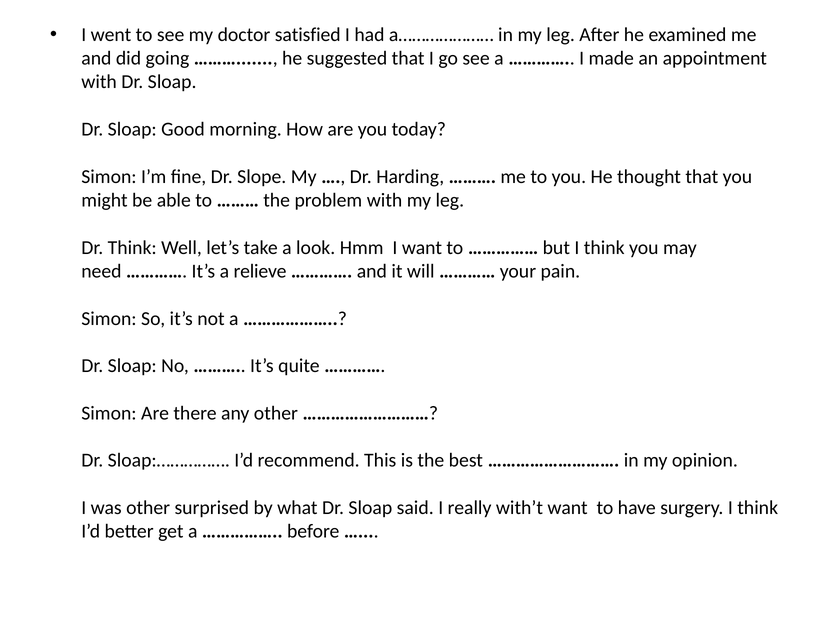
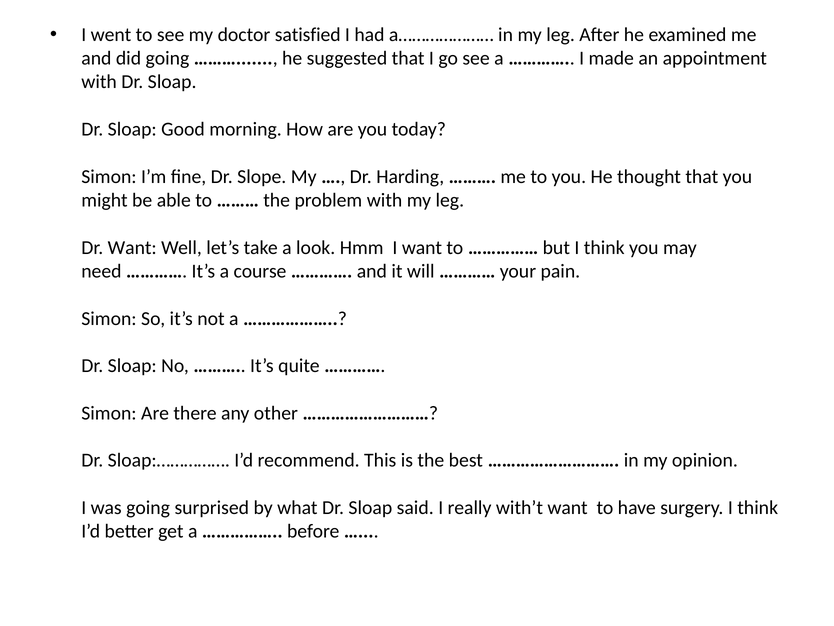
Dr Think: Think -> Want (132, 247)
relieve: relieve -> course (260, 271)
was other: other -> going (148, 507)
